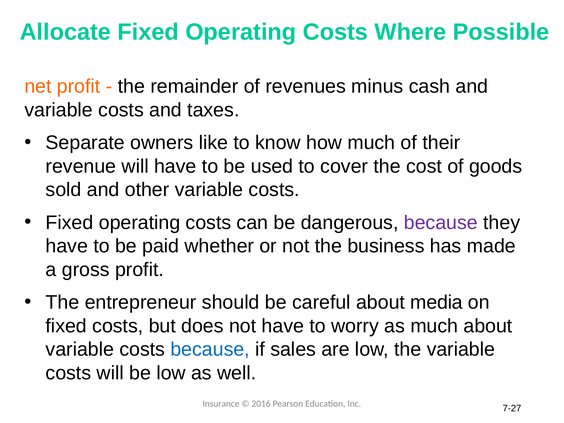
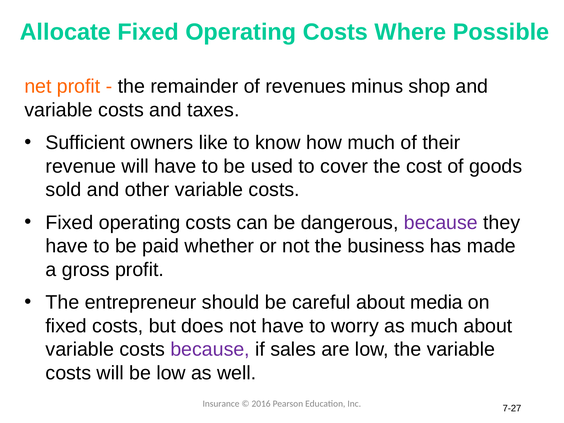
cash: cash -> shop (430, 86)
Separate: Separate -> Sufficient (85, 143)
because colour: blue -> purple (210, 349)
